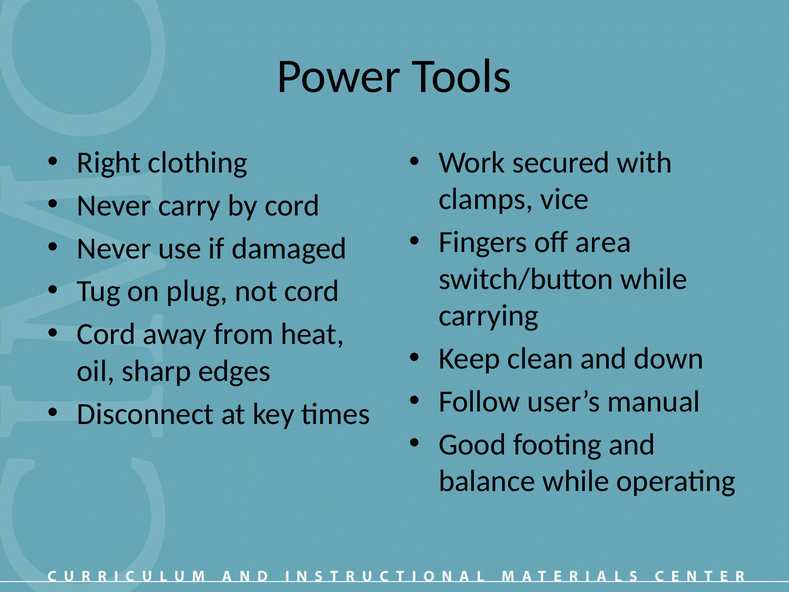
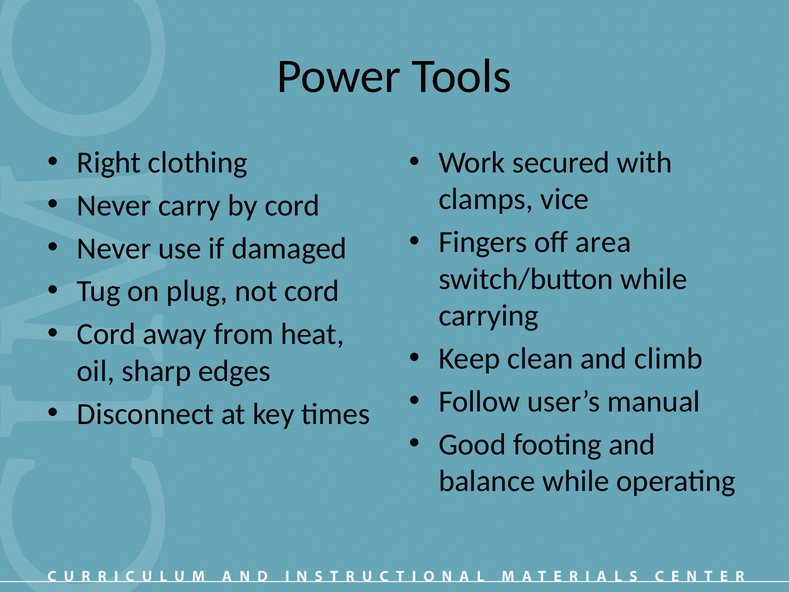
down: down -> climb (669, 359)
